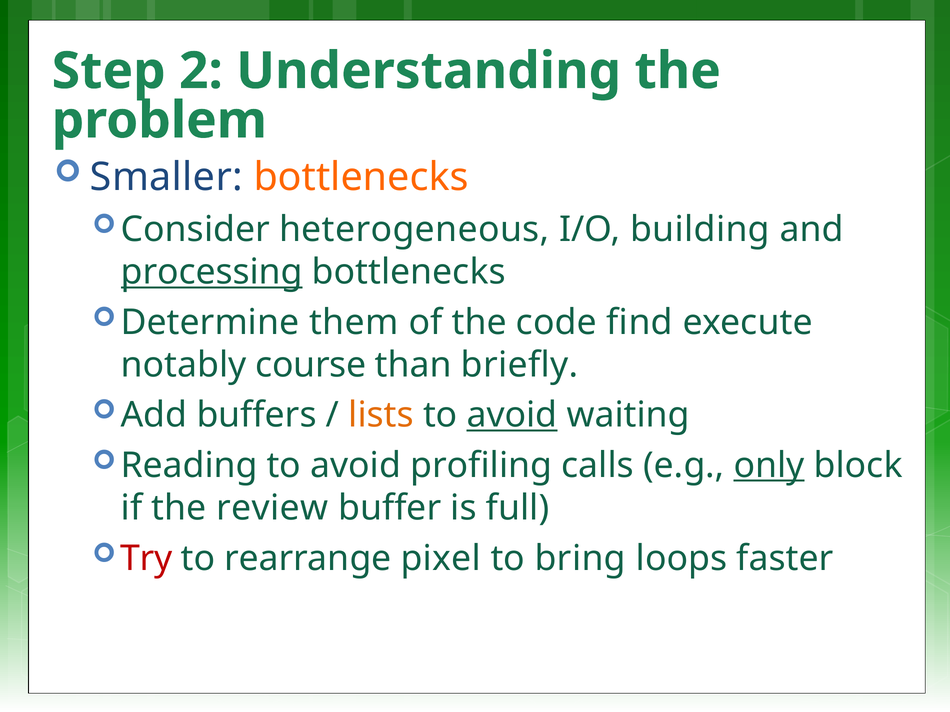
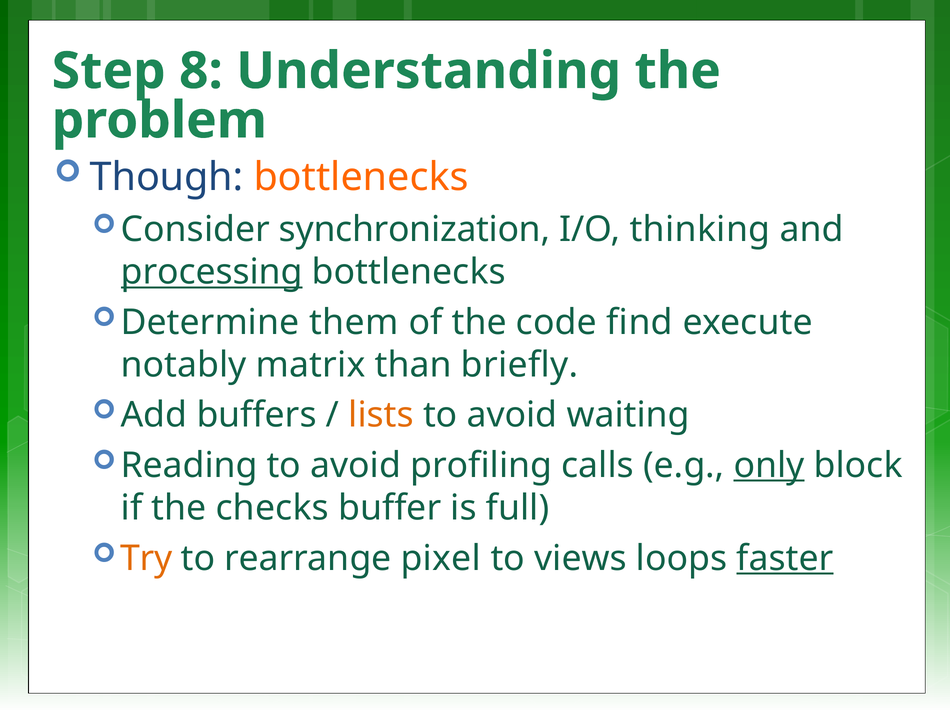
2: 2 -> 8 (201, 71)
Smaller: Smaller -> Though (167, 177)
heterogeneous: heterogeneous -> synchronization (415, 230)
building: building -> thinking (700, 230)
course: course -> matrix (311, 365)
avoid underline: present -> none (512, 415)
review: review -> checks (272, 508)
Try colour: red -> orange (146, 559)
bring: bring -> views (580, 559)
faster underline: none -> present (785, 559)
